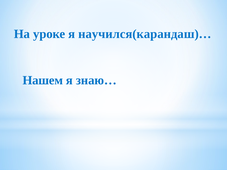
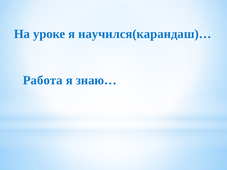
Нашем: Нашем -> Работа (43, 80)
